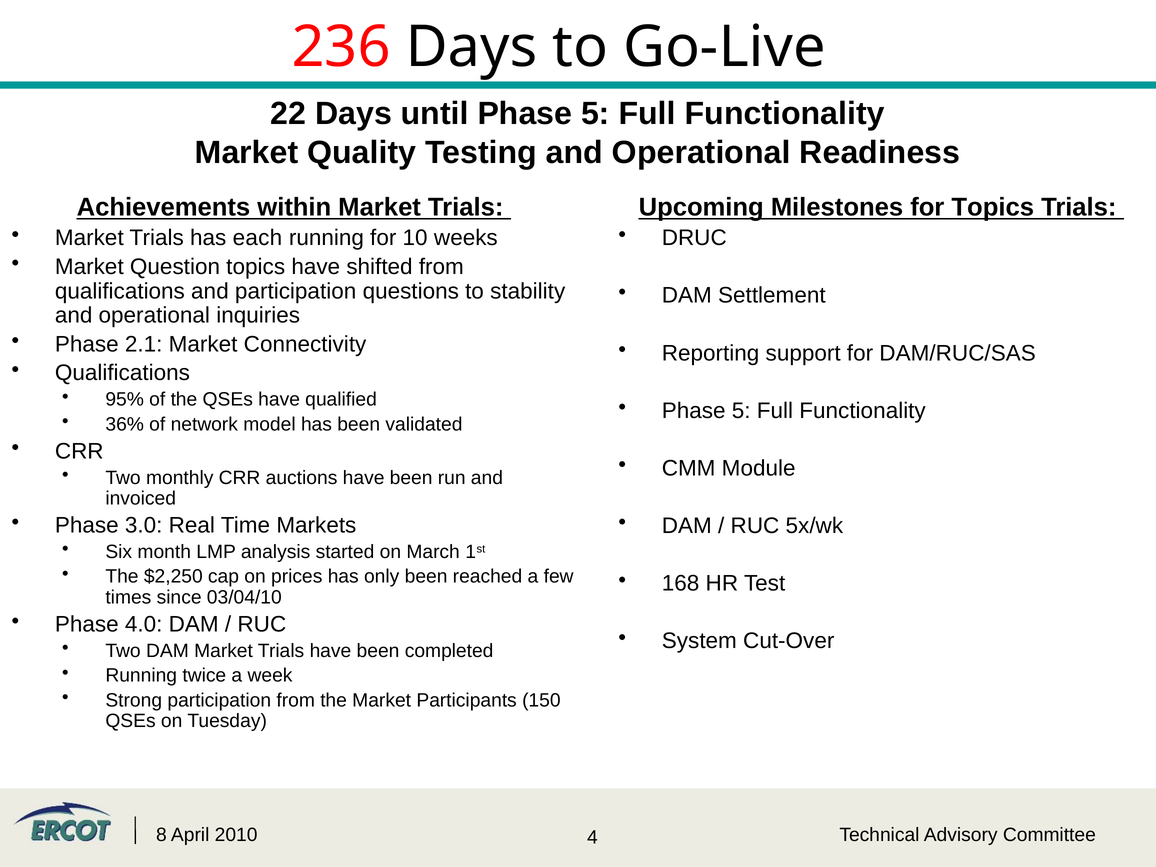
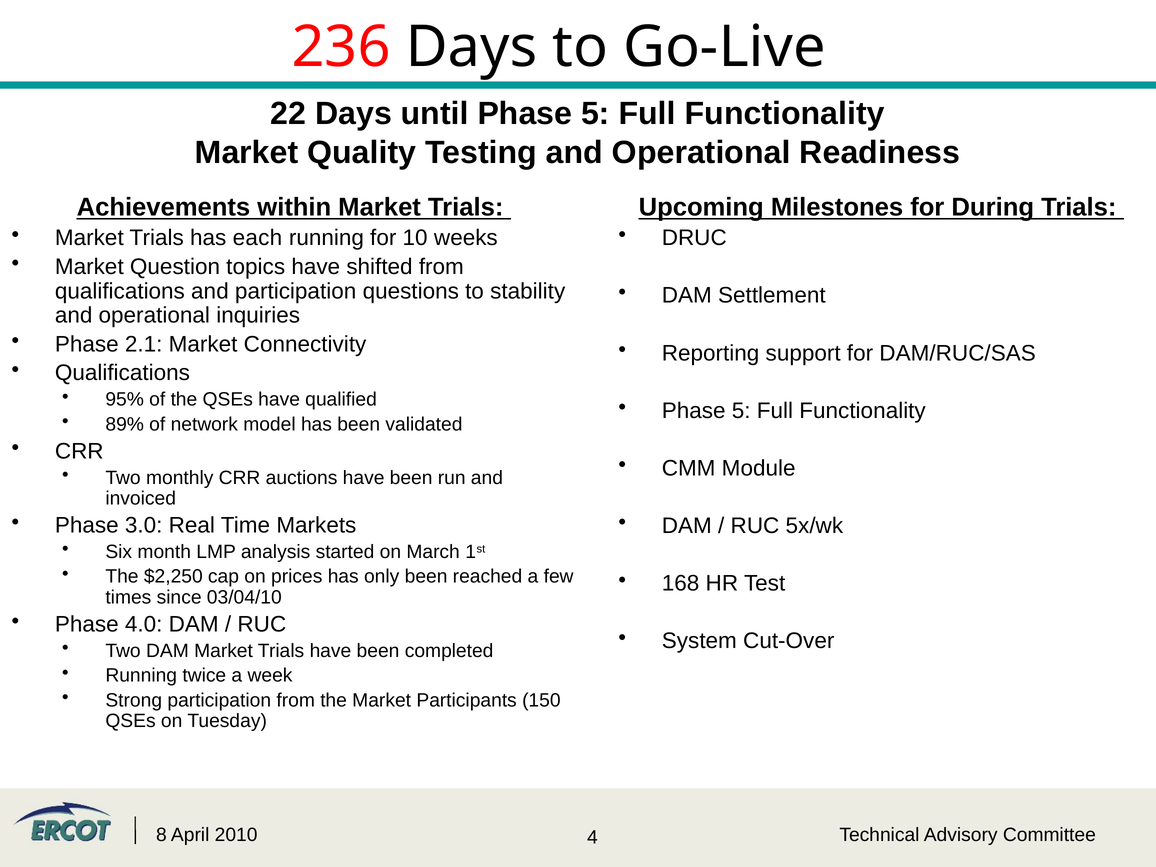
for Topics: Topics -> During (993, 207)
36%: 36% -> 89% (125, 424)
